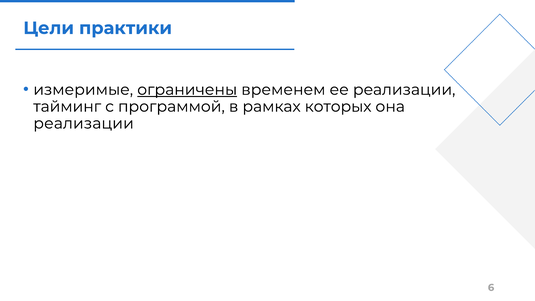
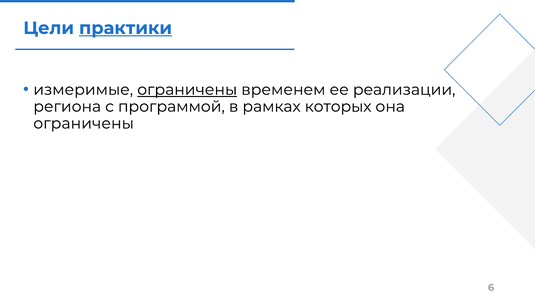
практики underline: none -> present (126, 28)
тайминг: тайминг -> региона (67, 107)
реализации: реализации -> ограничены (84, 123)
